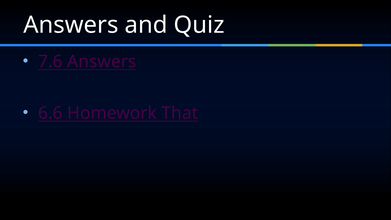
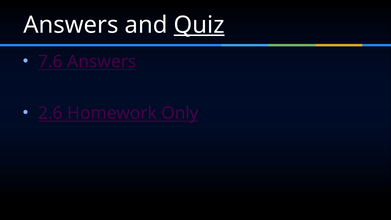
Quiz underline: none -> present (199, 25)
6.6: 6.6 -> 2.6 (50, 113)
That: That -> Only (180, 113)
